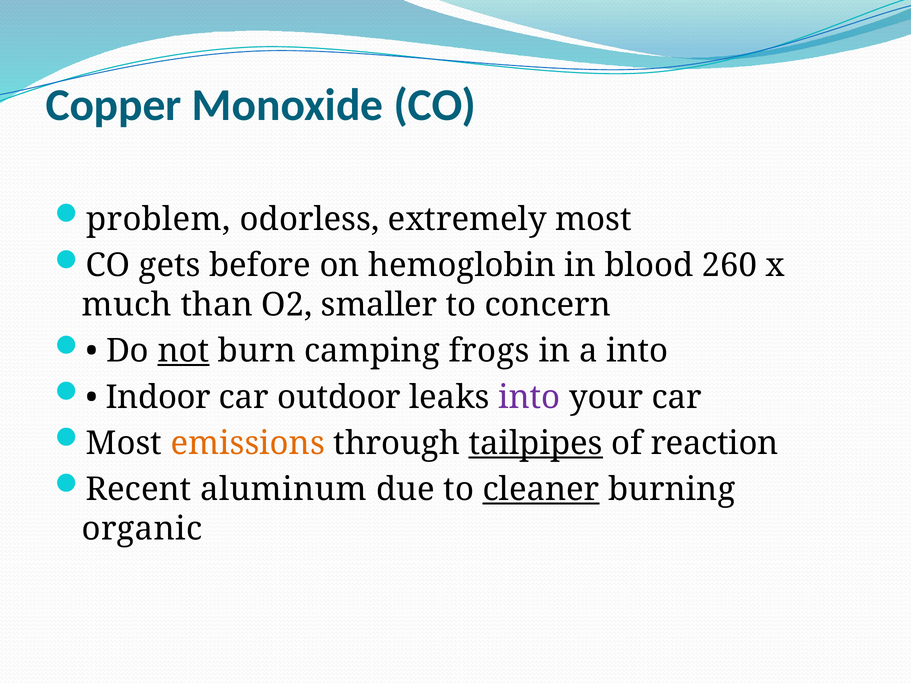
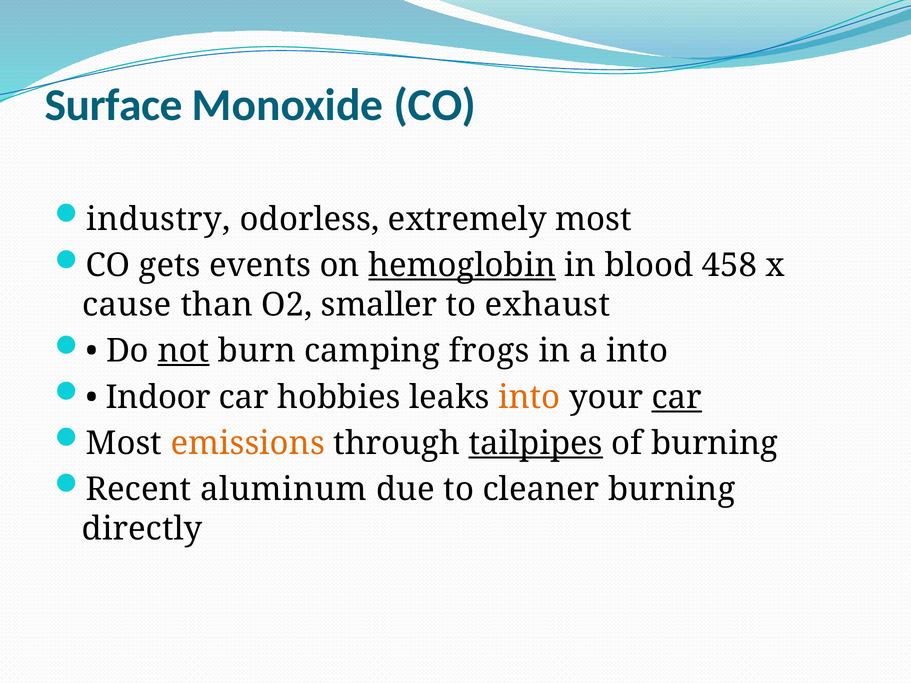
Copper: Copper -> Surface (114, 105)
problem: problem -> industry (158, 219)
before: before -> events (260, 266)
hemoglobin underline: none -> present (462, 266)
260: 260 -> 458 (729, 266)
much: much -> cause (127, 305)
concern: concern -> exhaust (548, 305)
outdoor: outdoor -> hobbies (339, 397)
into colour: purple -> orange (529, 397)
car underline: none -> present (677, 397)
of reaction: reaction -> burning (715, 443)
cleaner underline: present -> none (541, 490)
organic: organic -> directly (142, 529)
